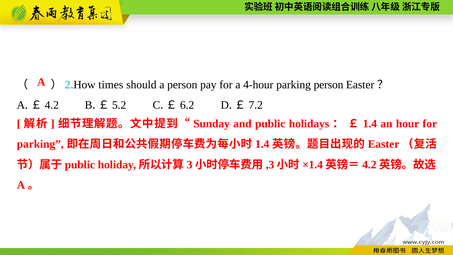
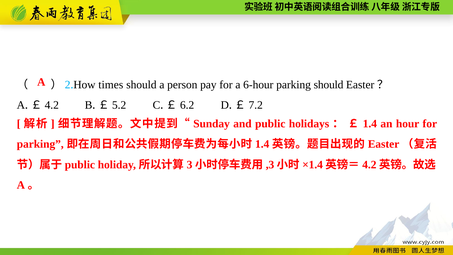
4-hour: 4-hour -> 6-hour (258, 85)
parking person: person -> should (329, 85)
